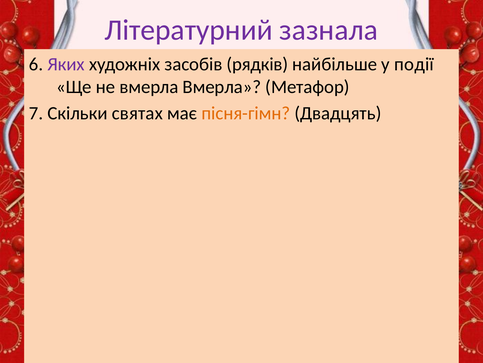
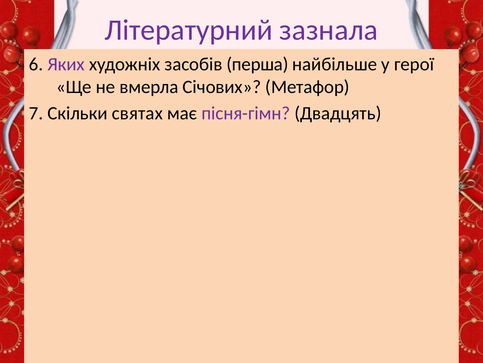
рядків: рядків -> перша (257, 64)
події: події -> герої (414, 64)
вмерла Вмерла: Вмерла -> Січових (222, 87)
пісня-гімн colour: orange -> purple (246, 113)
